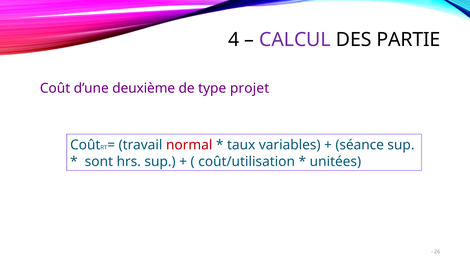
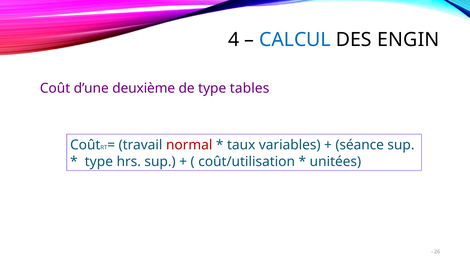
CALCUL colour: purple -> blue (295, 40)
PARTIE: PARTIE -> ENGIN (408, 40)
projet: projet -> tables (250, 88)
sont: sont -> type (99, 162)
